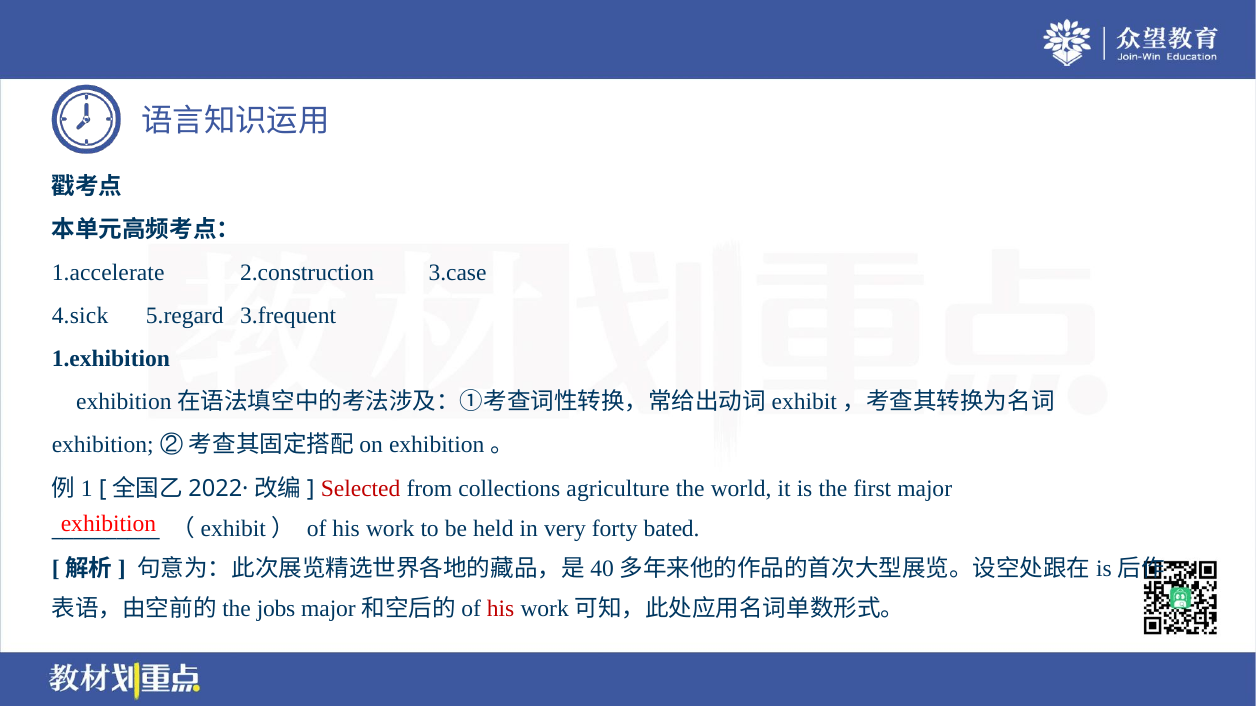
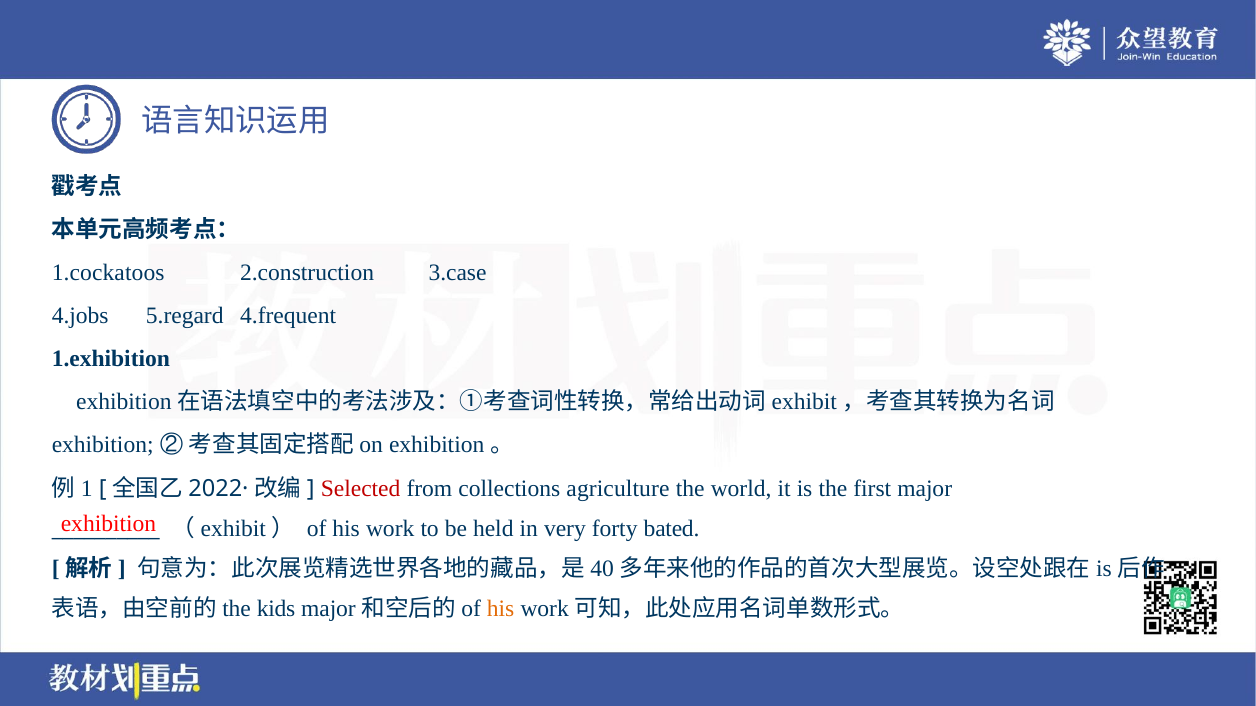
1.accelerate: 1.accelerate -> 1.cockatoos (108, 273)
4.sick: 4.sick -> 4.jobs (80, 316)
3.frequent: 3.frequent -> 4.frequent (288, 316)
jobs: jobs -> kids (276, 610)
his colour: red -> orange (501, 610)
